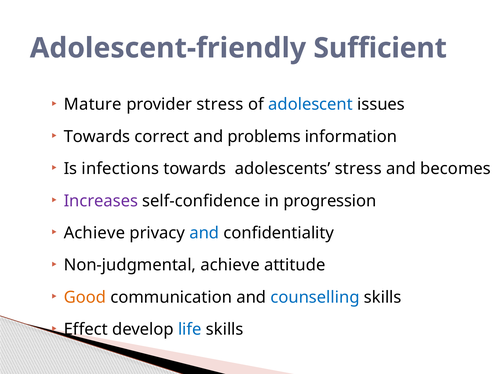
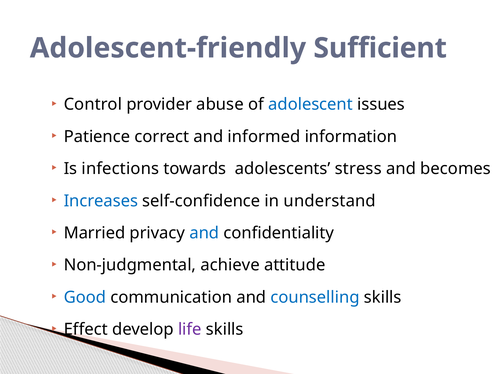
Mature: Mature -> Control (93, 104)
provider stress: stress -> abuse (220, 104)
Towards: Towards -> Patience (97, 136)
problems: problems -> informed (264, 136)
Increases colour: purple -> blue (101, 201)
progression: progression -> understand (330, 201)
Achieve: Achieve -> Married (95, 233)
Good colour: orange -> blue (85, 297)
life colour: blue -> purple (190, 329)
